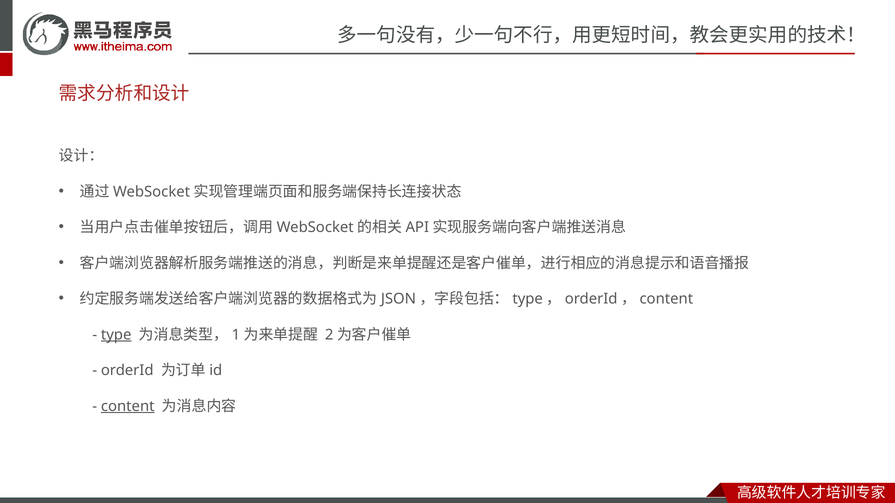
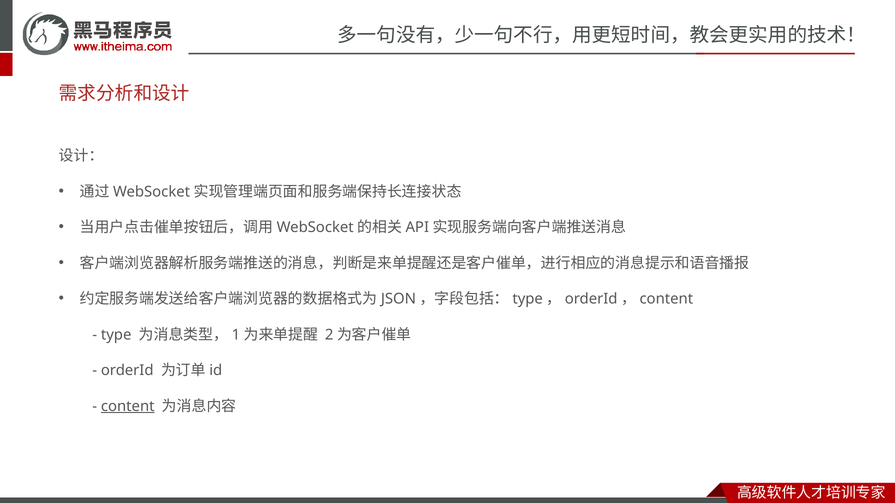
type underline: present -> none (116, 335)
